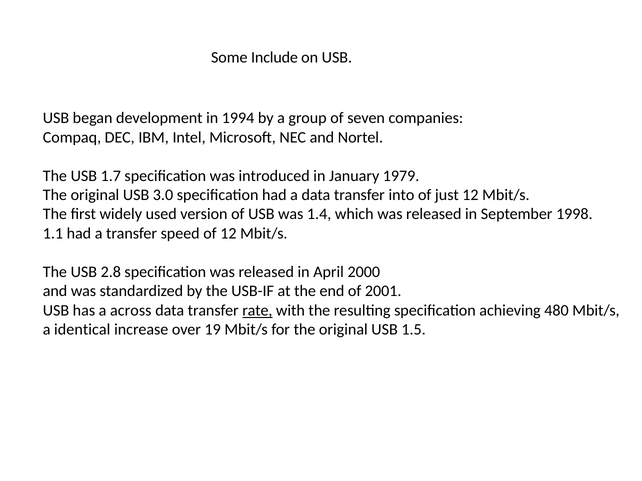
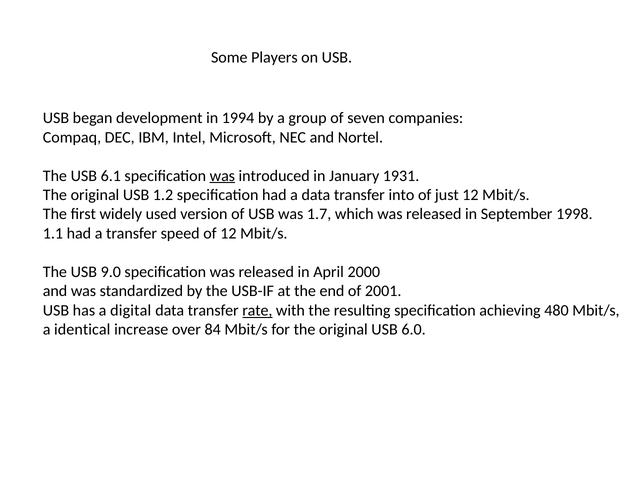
Include: Include -> Players (274, 57)
1.7: 1.7 -> 6.1 (111, 176)
was underline: none -> present (222, 176)
1979: 1979 -> 1931 (401, 176)
3.0: 3.0 -> 1.2 (163, 195)
1.4: 1.4 -> 1.7 (319, 214)
2.8: 2.8 -> 9.0 (111, 272)
across: across -> digital (131, 311)
19: 19 -> 84 (213, 330)
1.5: 1.5 -> 6.0 (414, 330)
